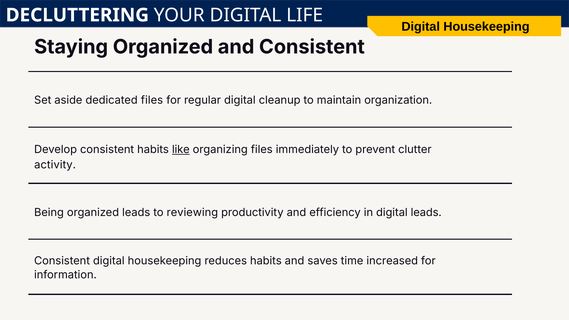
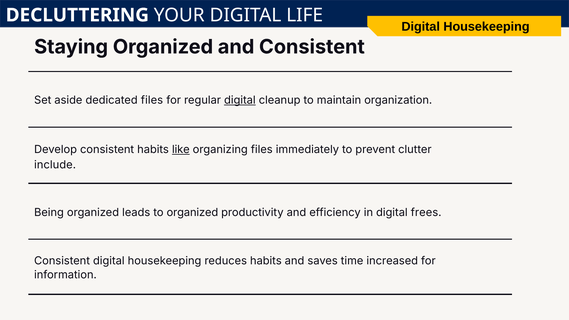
digital underline: none -> present (240, 100)
activity: activity -> include (55, 165)
to reviewing: reviewing -> organized (192, 213)
digital leads: leads -> frees (426, 213)
